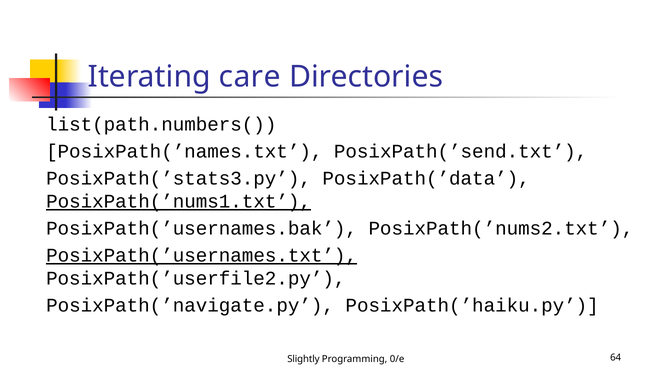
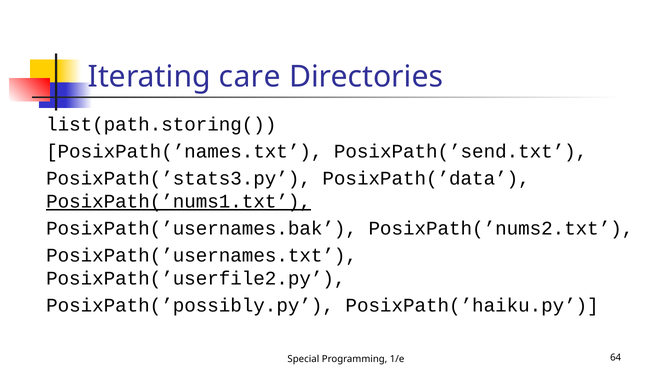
list(path.numbers(: list(path.numbers( -> list(path.storing( (161, 124)
PosixPath(’usernames.txt underline: present -> none (202, 255)
PosixPath(’navigate.py: PosixPath(’navigate.py -> PosixPath(’possibly.py (190, 305)
Slightly: Slightly -> Special (303, 359)
0/e: 0/e -> 1/e (397, 359)
